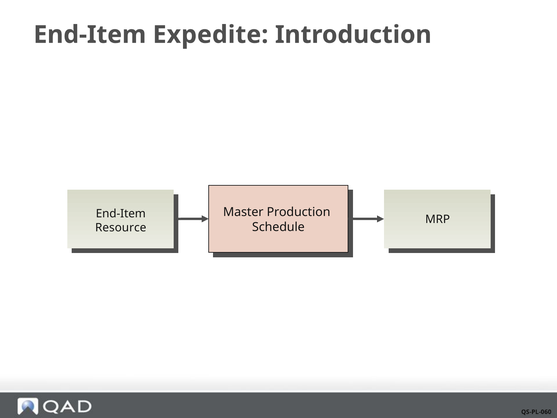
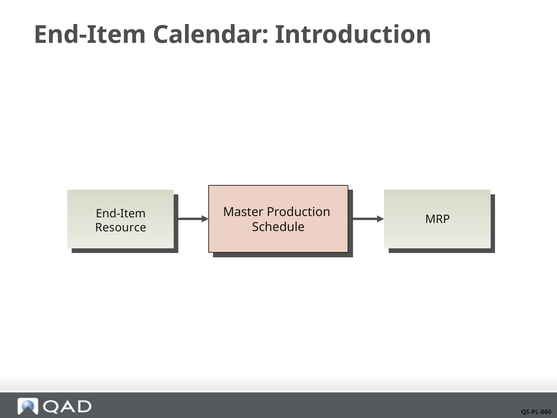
Expedite: Expedite -> Calendar (211, 35)
